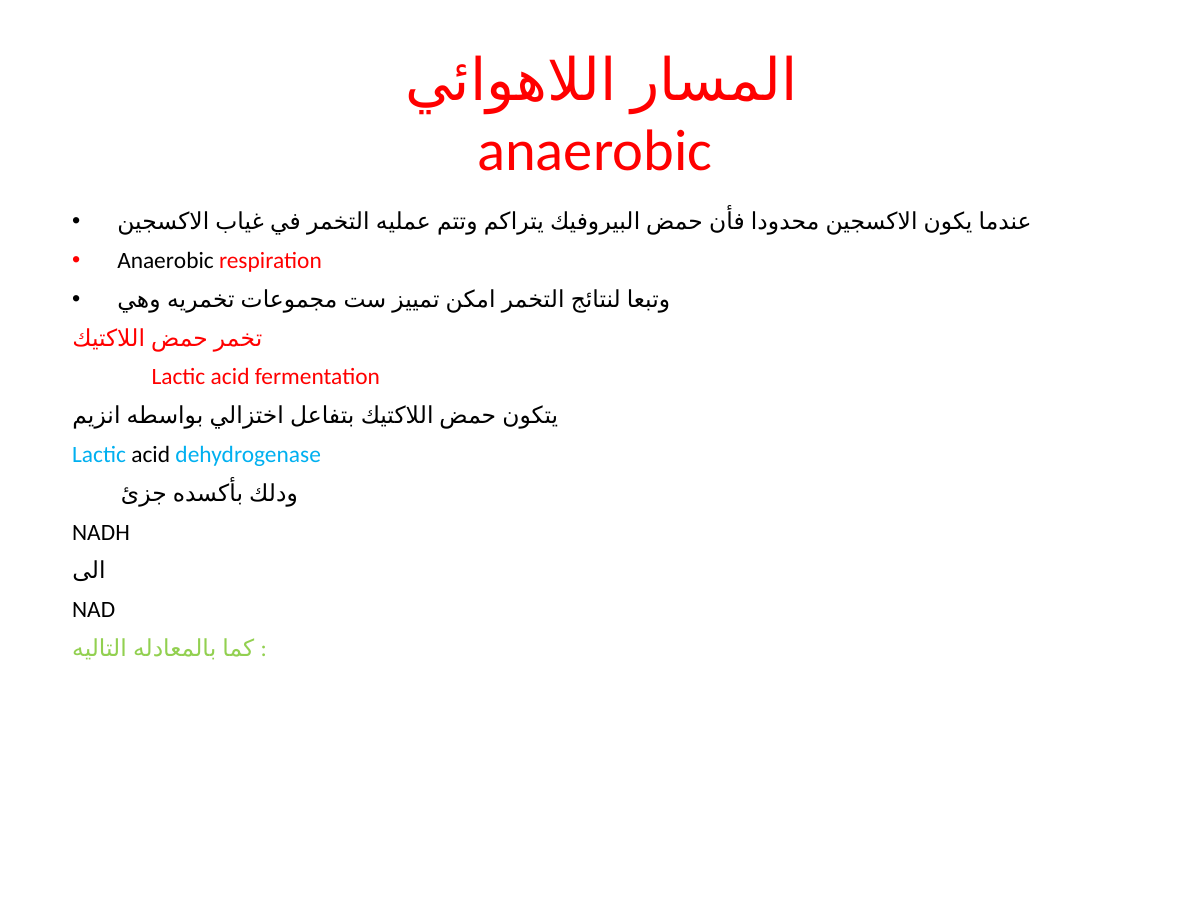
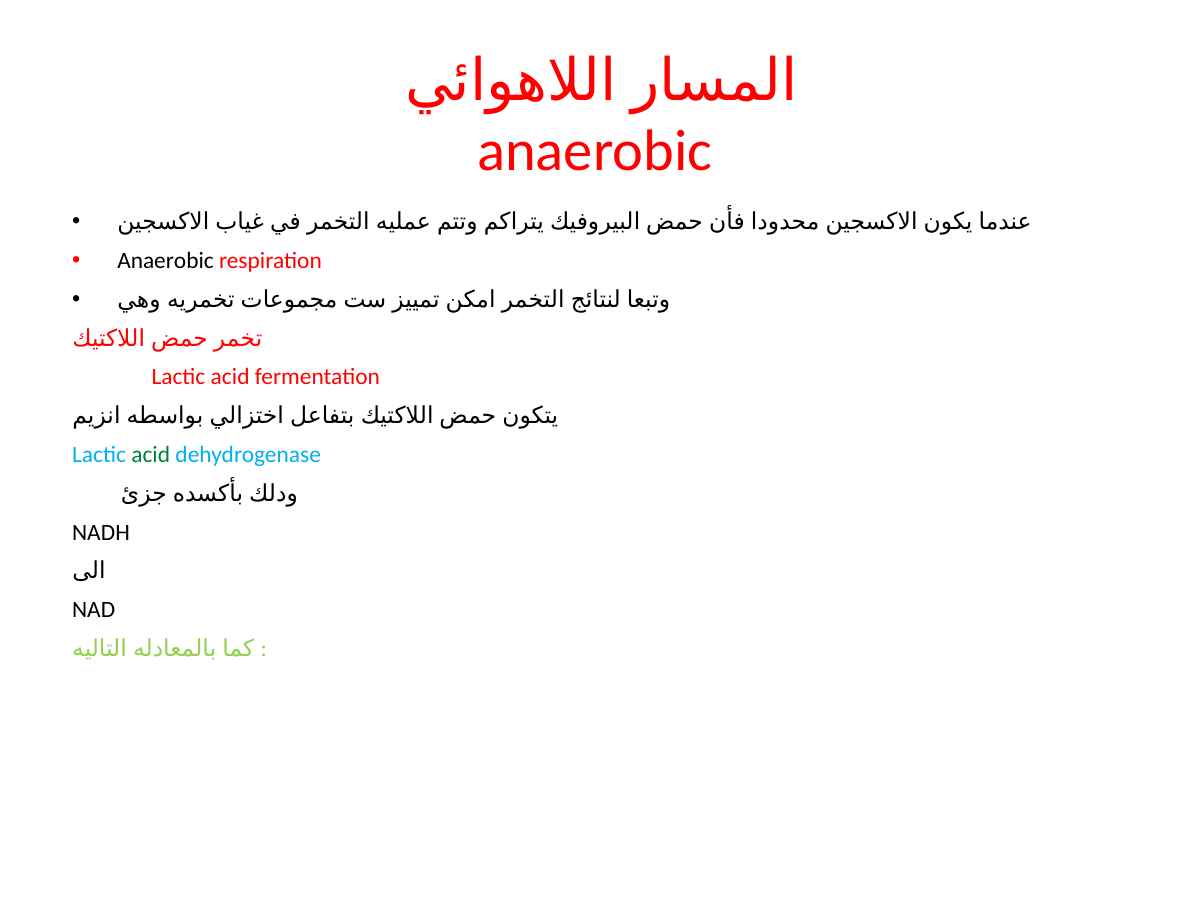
acid colour: black -> green (151, 455)
